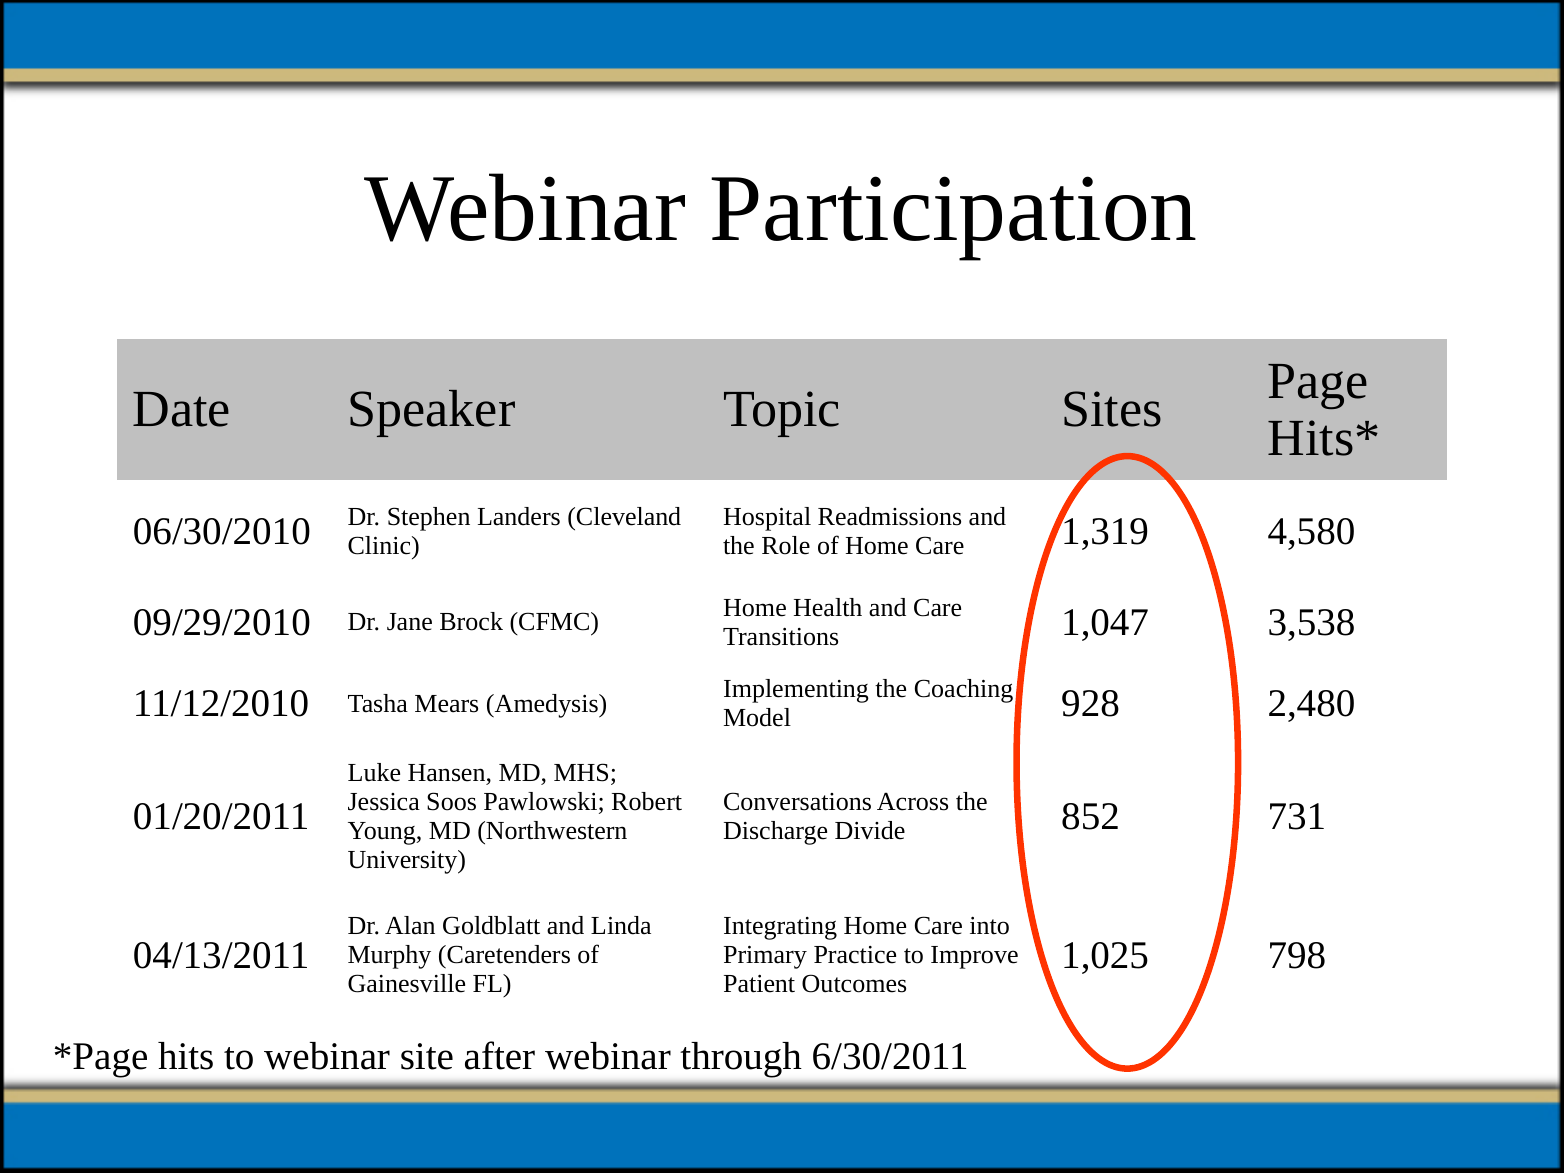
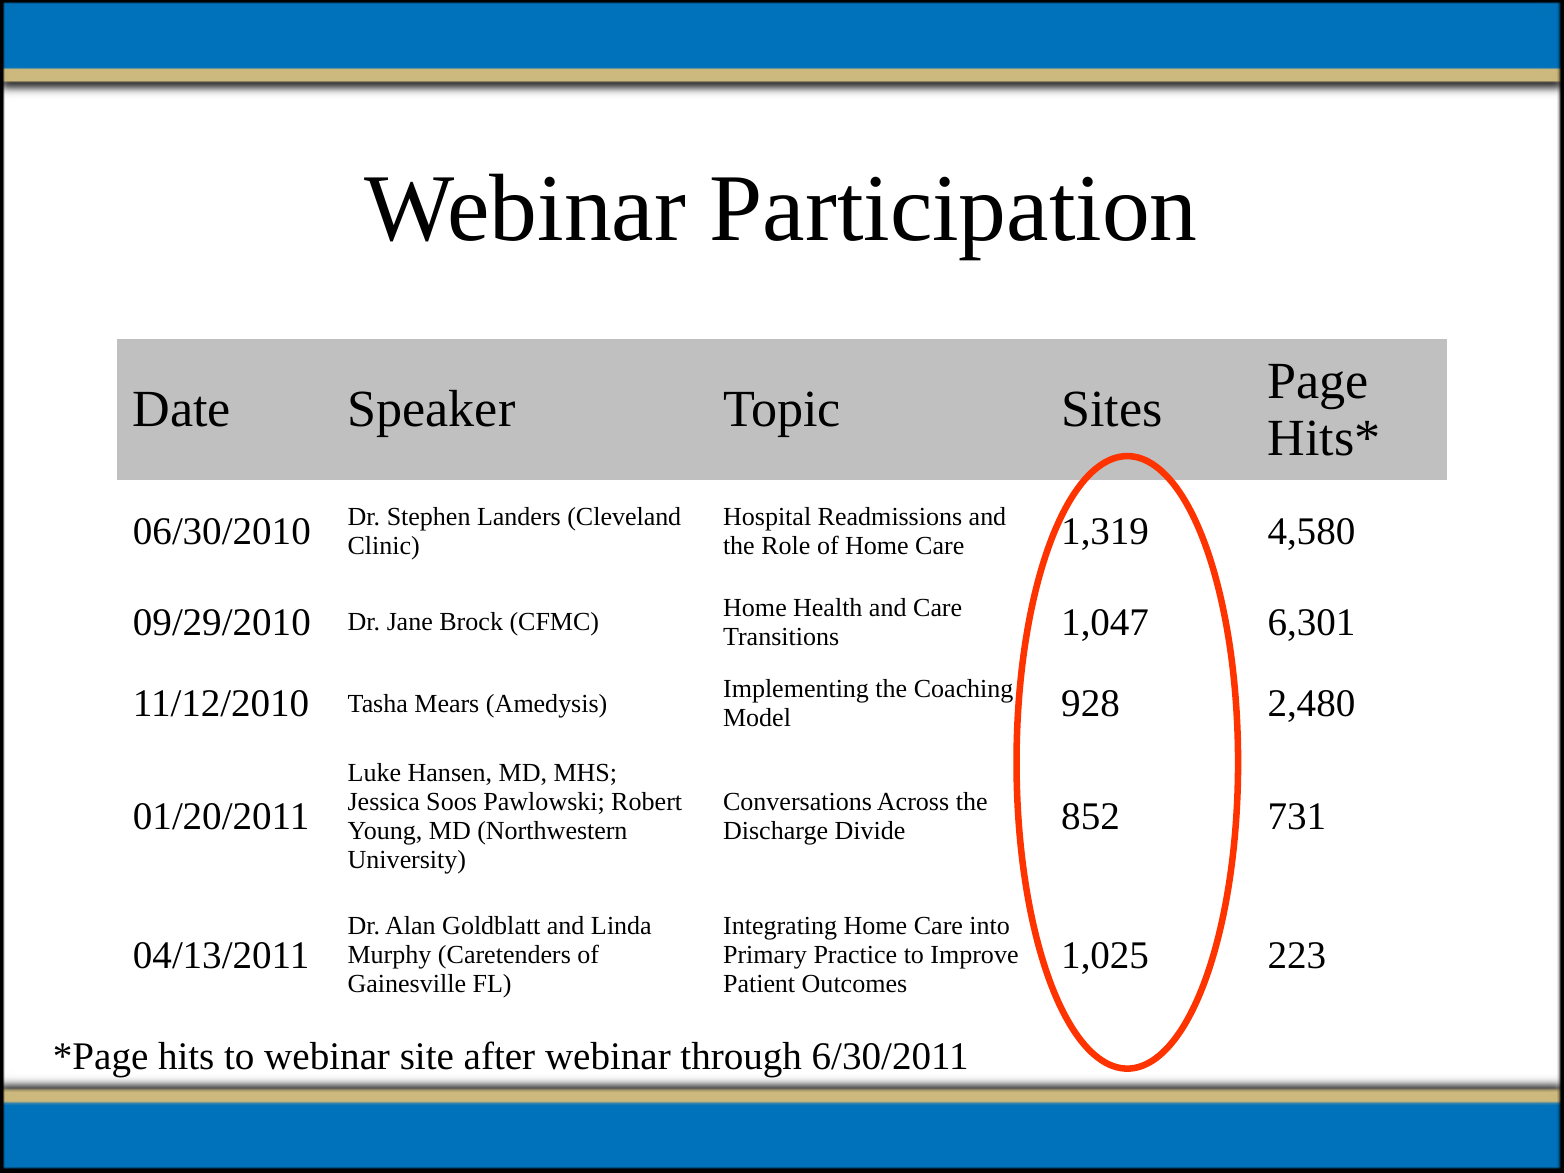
3,538: 3,538 -> 6,301 (1311, 622)
798: 798 -> 223 (1297, 955)
